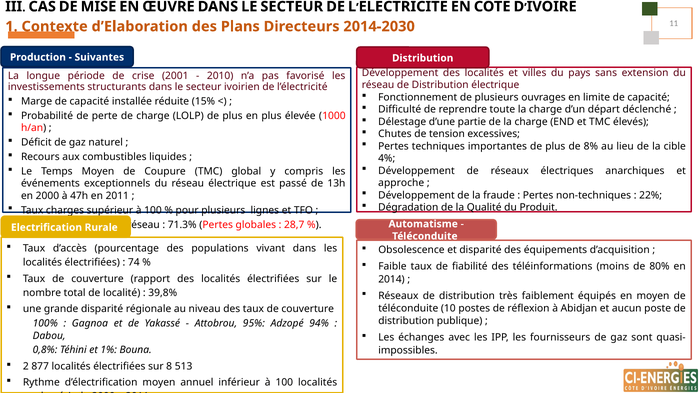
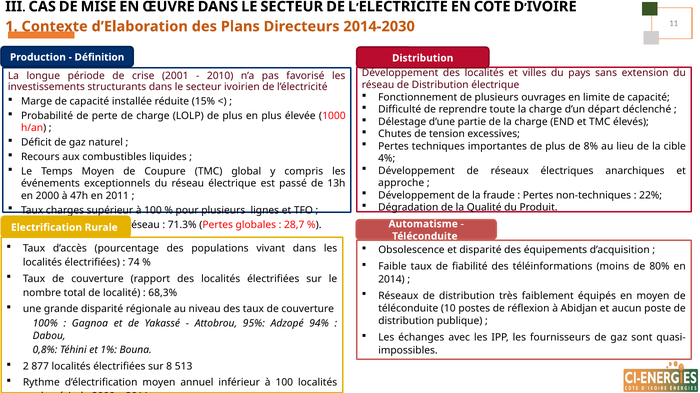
Suivantes: Suivantes -> Définition (99, 57)
39,8%: 39,8% -> 68,3% (163, 293)
